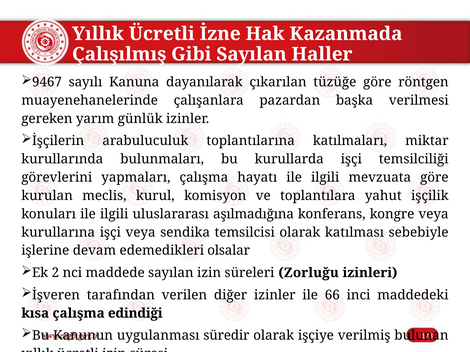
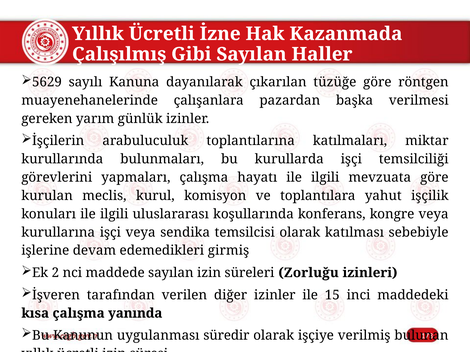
9467: 9467 -> 5629 (47, 82)
aşılmadığına: aşılmadığına -> koşullarında (253, 214)
olsalar: olsalar -> girmiş (228, 251)
66: 66 -> 15 (332, 295)
edindiği: edindiği -> yanında (135, 314)
